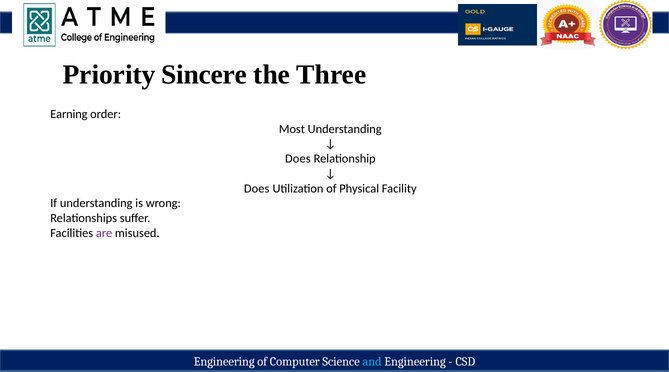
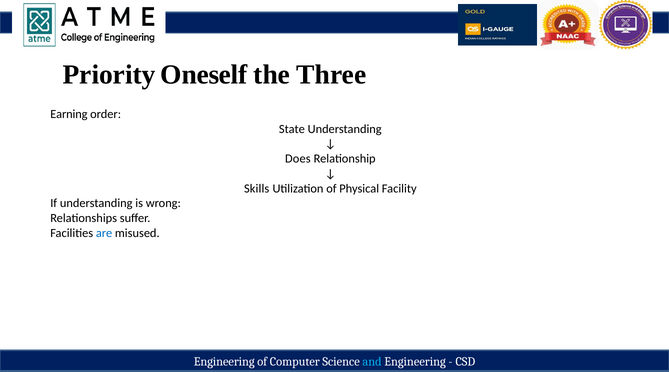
Sincere: Sincere -> Oneself (204, 75)
Most: Most -> State (292, 129)
Does: Does -> Skills (257, 188)
are colour: purple -> blue (104, 233)
